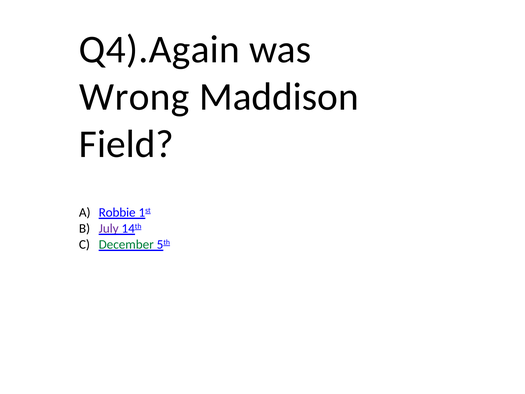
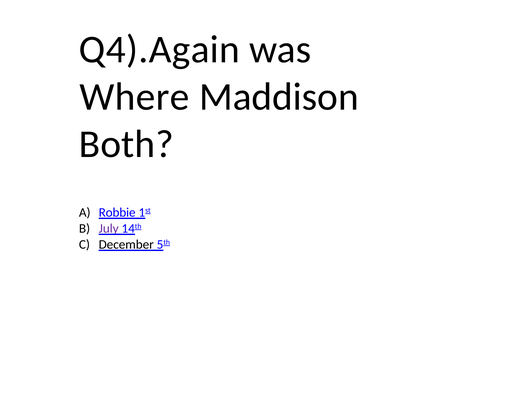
Wrong: Wrong -> Where (134, 97)
Field: Field -> Both (126, 144)
December colour: green -> black (126, 244)
